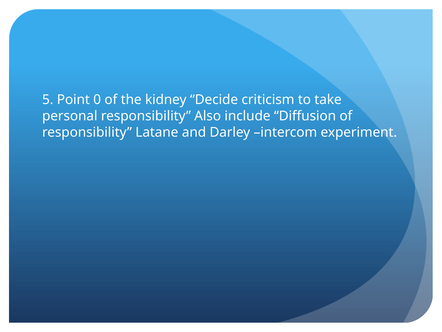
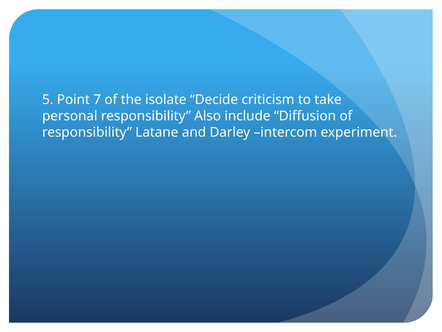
0: 0 -> 7 (97, 100)
kidney: kidney -> isolate (166, 100)
